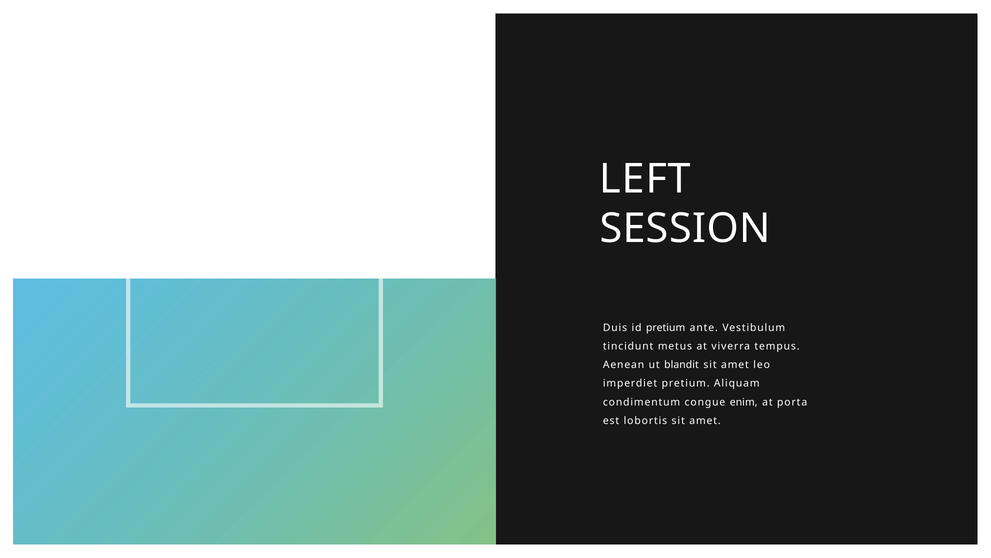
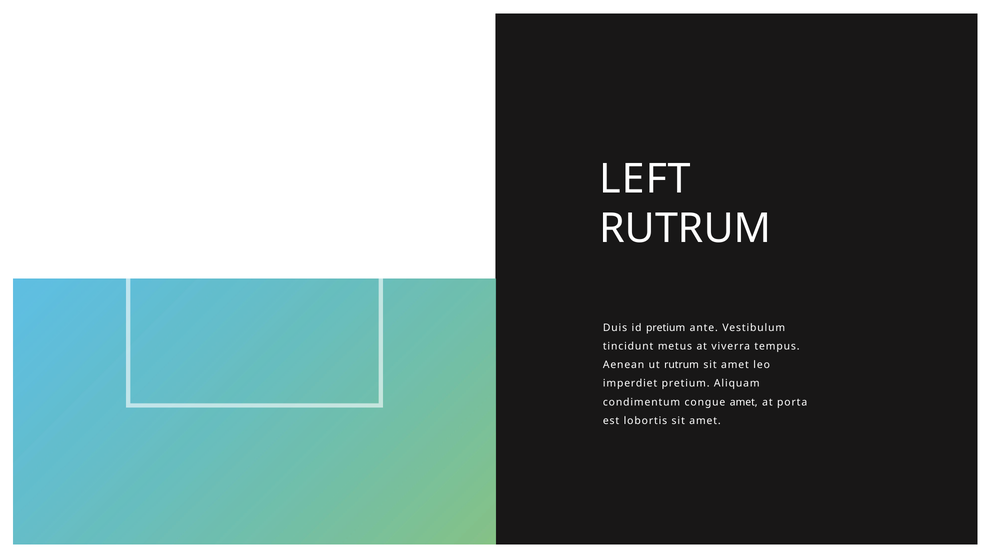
SESSION: SESSION -> RUTRUM (685, 228)
ut blandit: blandit -> rutrum (682, 364)
congue enim: enim -> amet (744, 402)
